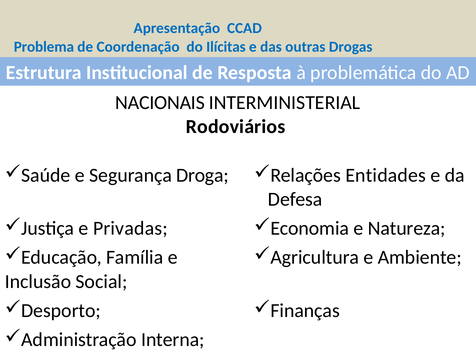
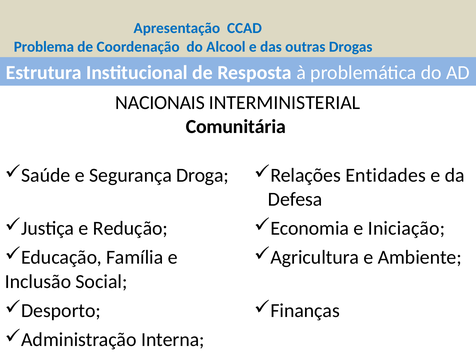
Ilícitas: Ilícitas -> Alcool (226, 47)
Rodoviários: Rodoviários -> Comunitária (236, 127)
Privadas: Privadas -> Redução (130, 228)
Natureza: Natureza -> Iniciação (407, 228)
